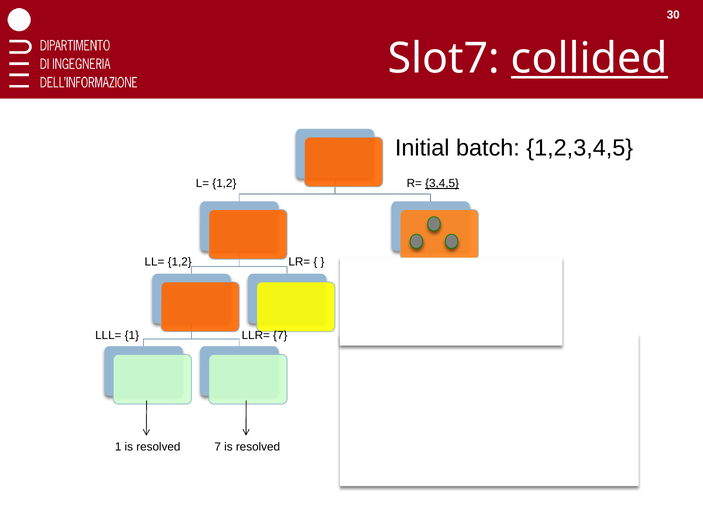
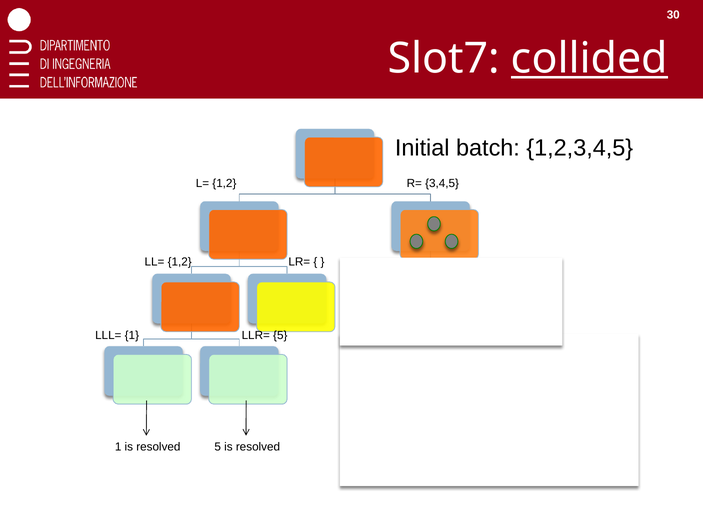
3,4,5 underline: present -> none (442, 183)
LLR= 7: 7 -> 5 (280, 336)
resolved 7: 7 -> 5 (218, 447)
